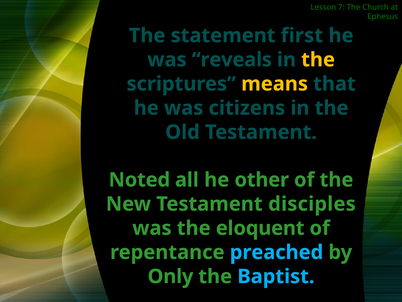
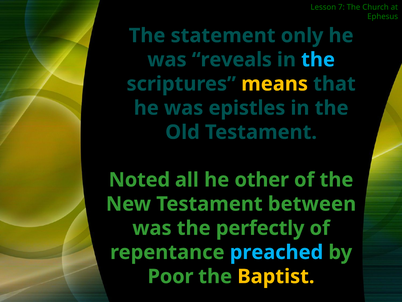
first: first -> only (302, 36)
the colour: yellow -> light blue (318, 60)
citizens: citizens -> epistles (247, 108)
disciples: disciples -> between (312, 204)
eloquent: eloquent -> perfectly (260, 228)
Only: Only -> Poor (170, 276)
Baptist colour: light blue -> yellow (276, 276)
